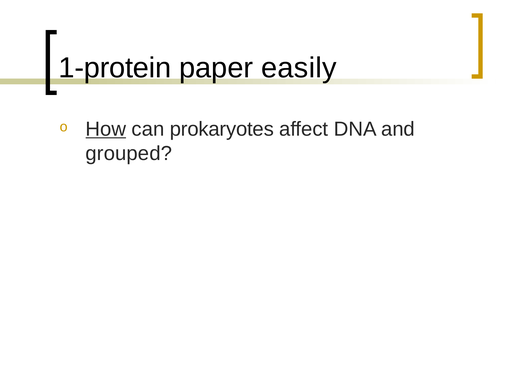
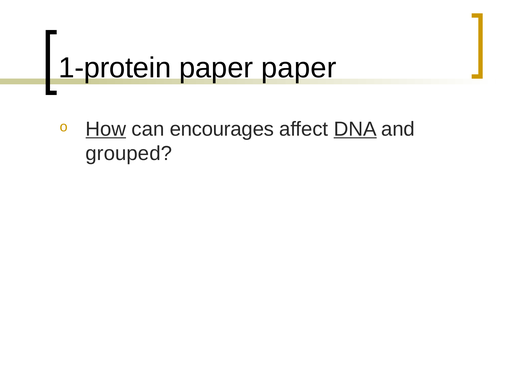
paper easily: easily -> paper (299, 68)
prokaryotes: prokaryotes -> encourages (222, 129)
DNA underline: none -> present (355, 129)
